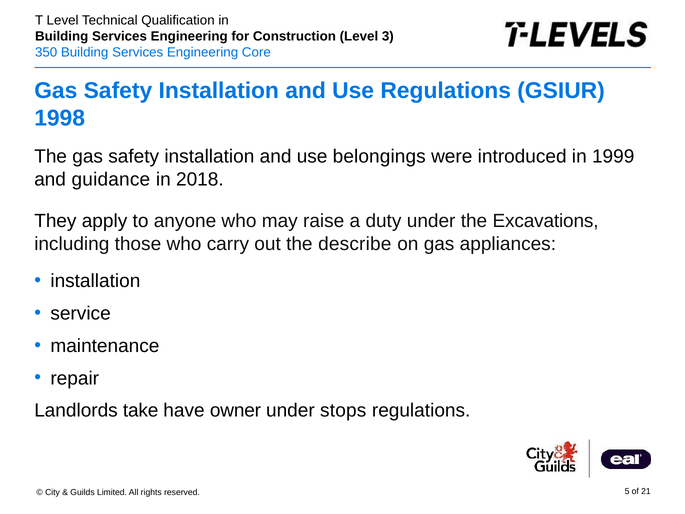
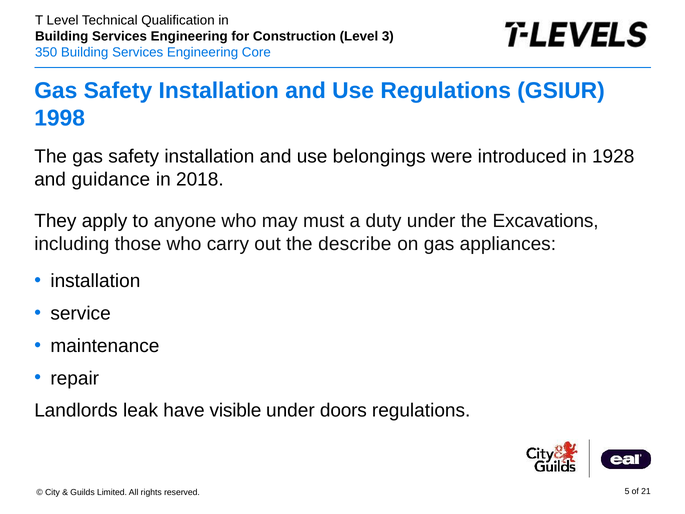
1999: 1999 -> 1928 (613, 156)
raise: raise -> must (324, 221)
take: take -> leak (141, 410)
owner: owner -> visible (235, 410)
stops: stops -> doors (343, 410)
